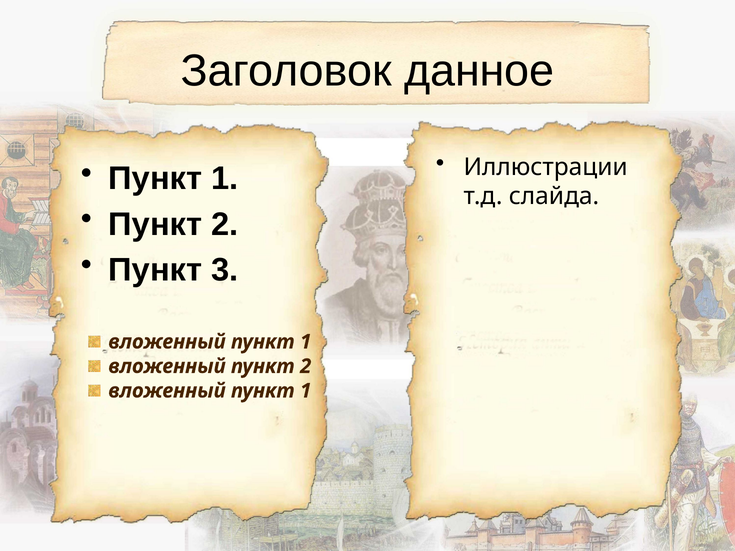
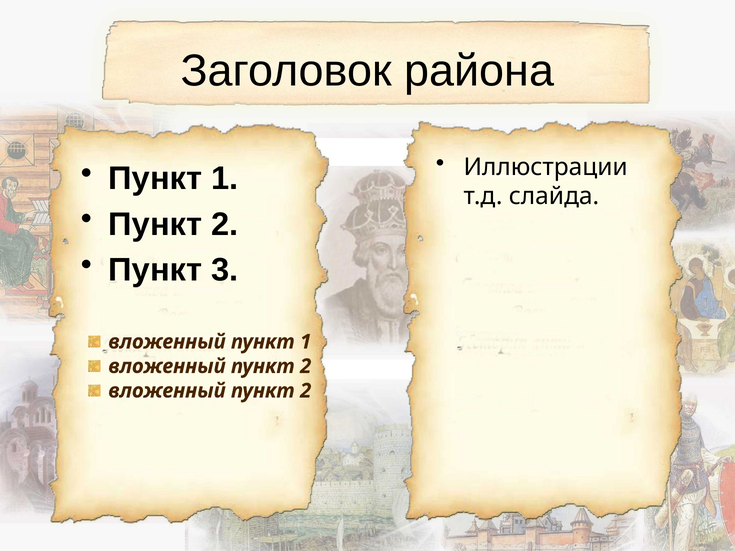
данное: данное -> района (479, 71)
1: 1 -> 2 (306, 391)
